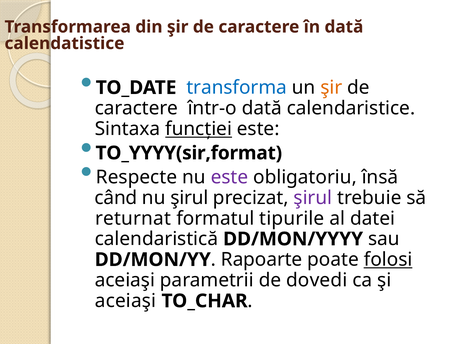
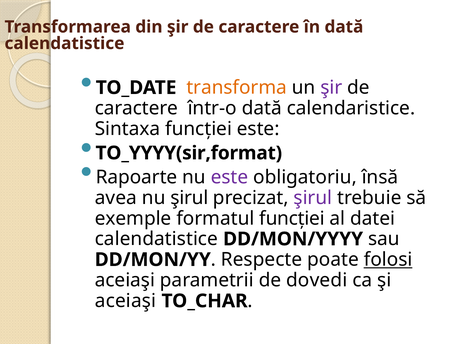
transforma colour: blue -> orange (237, 88)
şir colour: orange -> purple (331, 88)
funcţiei underline: present -> none (199, 129)
Respecte: Respecte -> Rapoarte (137, 177)
când: când -> avea (116, 197)
returnat: returnat -> exemple (133, 218)
formatul tipurile: tipurile -> funcţiei (292, 218)
calendaristică: calendaristică -> calendatistice (156, 239)
Rapoarte: Rapoarte -> Respecte (262, 259)
